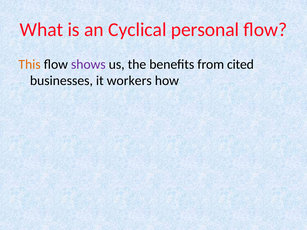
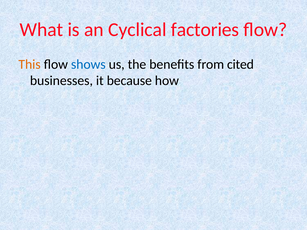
personal: personal -> factories (205, 30)
shows colour: purple -> blue (88, 64)
workers: workers -> because (129, 81)
